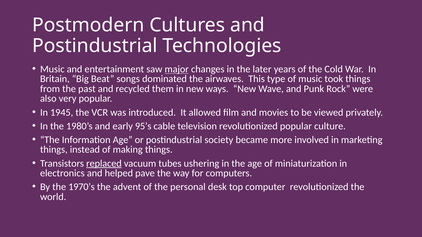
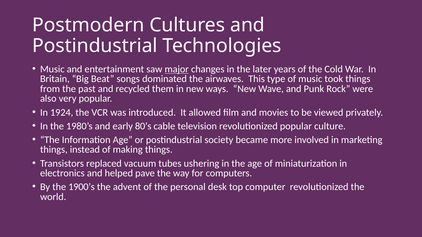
1945: 1945 -> 1924 (62, 113)
95’s: 95’s -> 80’s (143, 126)
replaced underline: present -> none (104, 164)
1970’s: 1970’s -> 1900’s (82, 187)
